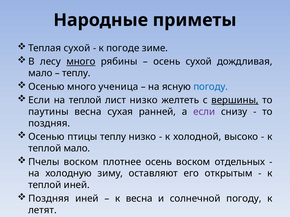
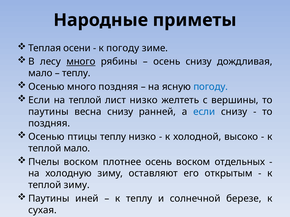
Теплая сухой: сухой -> осени (77, 48)
к погоде: погоде -> погоду (123, 48)
осень сухой: сухой -> снизу (199, 62)
много ученица: ученица -> поздняя (118, 87)
вершины underline: present -> none (235, 100)
весна сухая: сухая -> снизу (120, 112)
если colour: purple -> blue (204, 112)
теплой иней: иней -> зиму (77, 185)
Поздняя: Поздняя -> Паутины (49, 199)
к весна: весна -> теплу (139, 199)
солнечной погоду: погоду -> березе (244, 199)
летят: летят -> сухая (42, 211)
